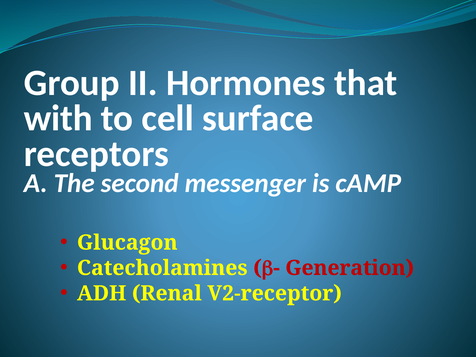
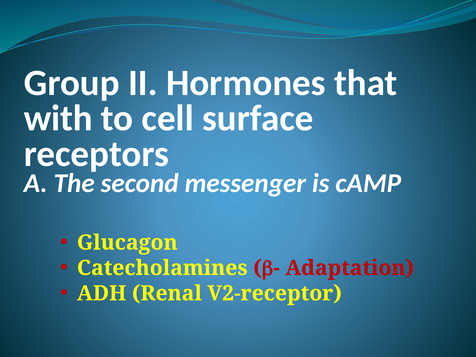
Generation: Generation -> Adaptation (350, 268)
